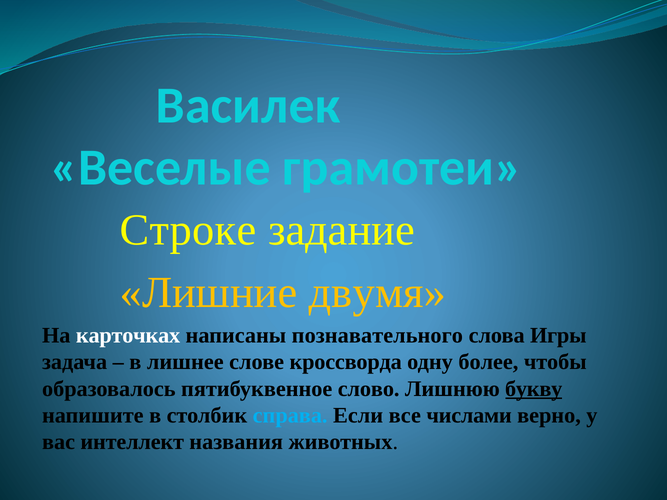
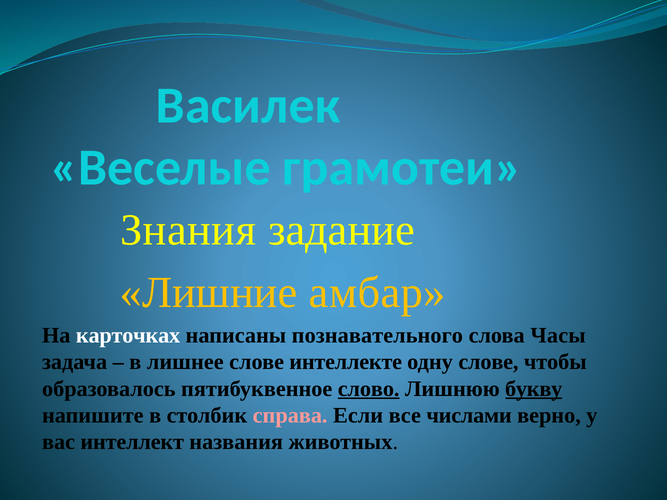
Строке: Строке -> Знания (188, 230)
двумя: двумя -> амбар (377, 293)
Игры: Игры -> Часы (558, 336)
кроссворда: кроссворда -> интеллекте (346, 362)
одну более: более -> слове (488, 362)
слово underline: none -> present (369, 389)
справа colour: light blue -> pink (290, 416)
